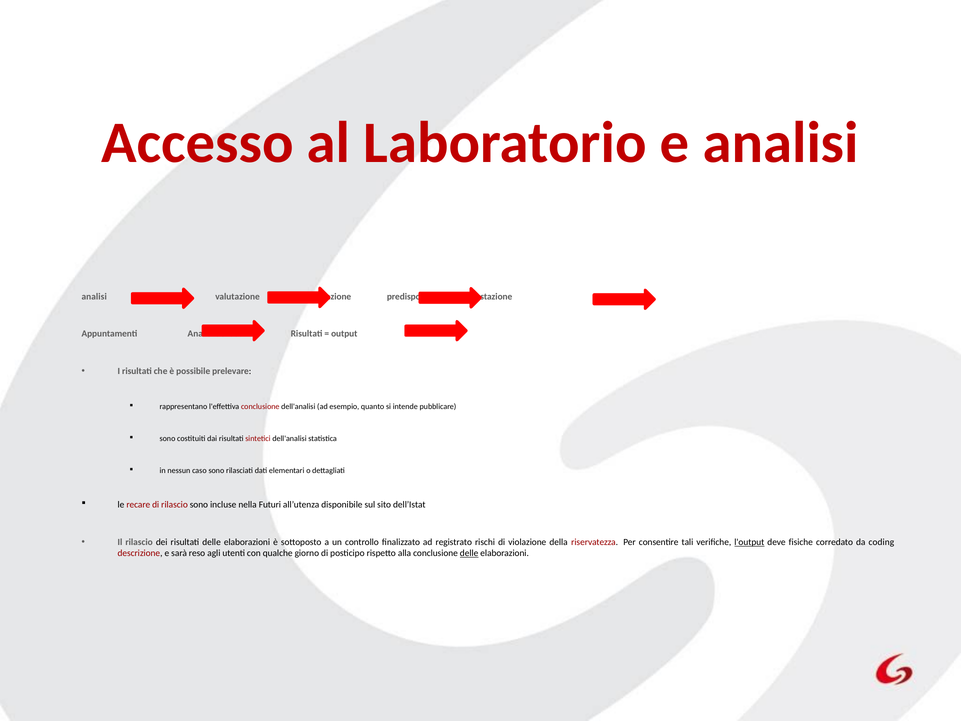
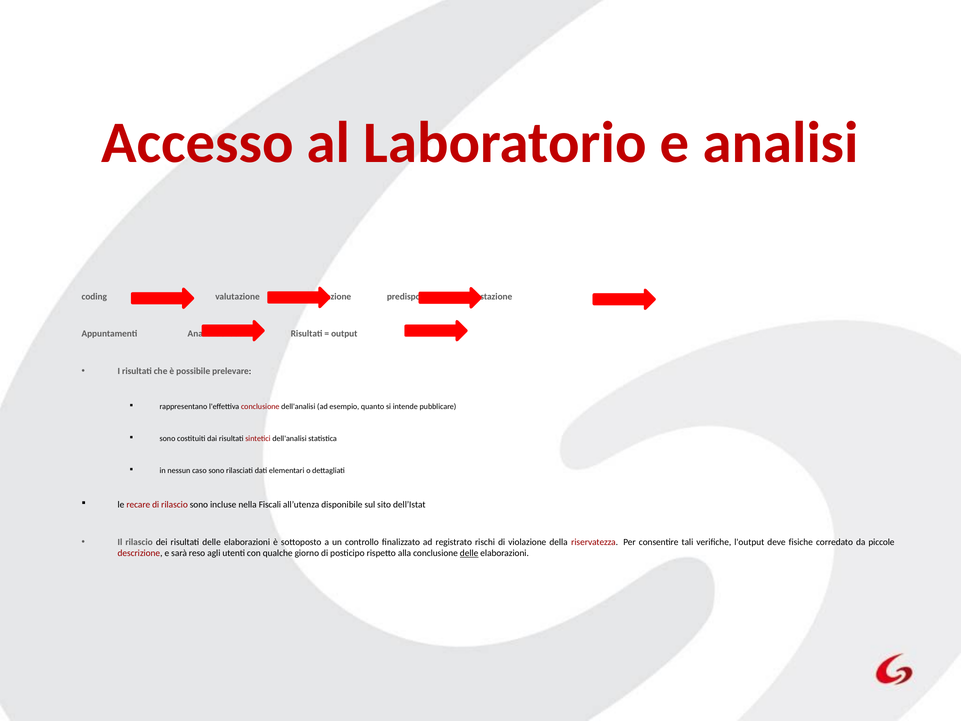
analisi: analisi -> coding (94, 296)
Futuri: Futuri -> Fiscali (270, 505)
l'output underline: present -> none (749, 542)
coding: coding -> piccole (881, 542)
